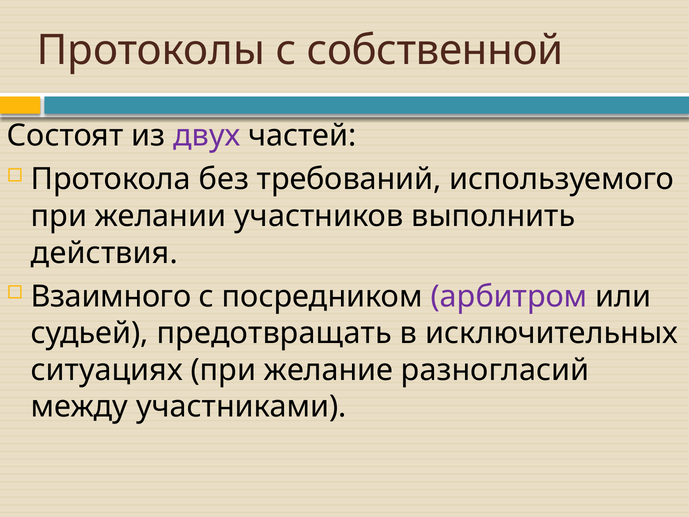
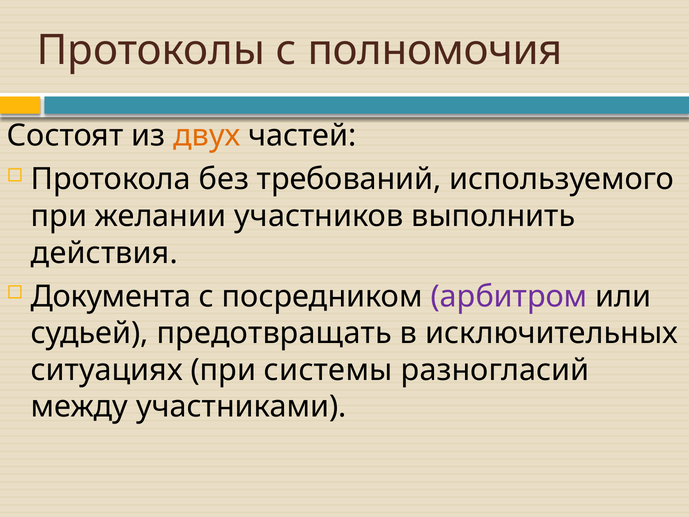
собственной: собственной -> полномочия (435, 50)
двух colour: purple -> orange (207, 136)
Взаимного: Взаимного -> Документа (111, 296)
желание: желание -> системы (328, 370)
